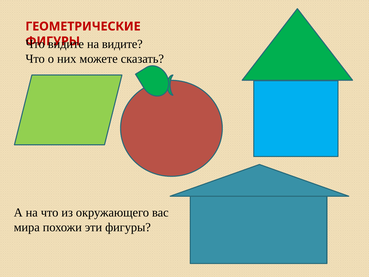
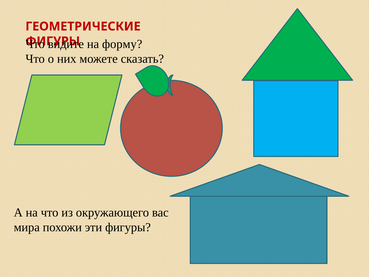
на видите: видите -> форму (122, 44)
